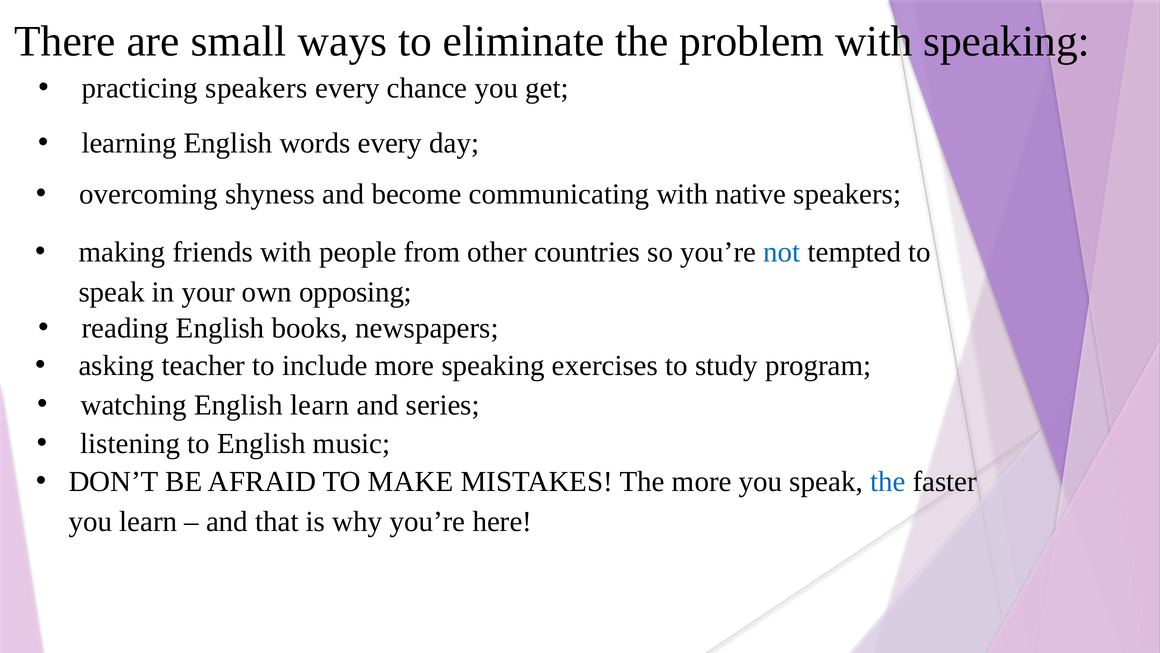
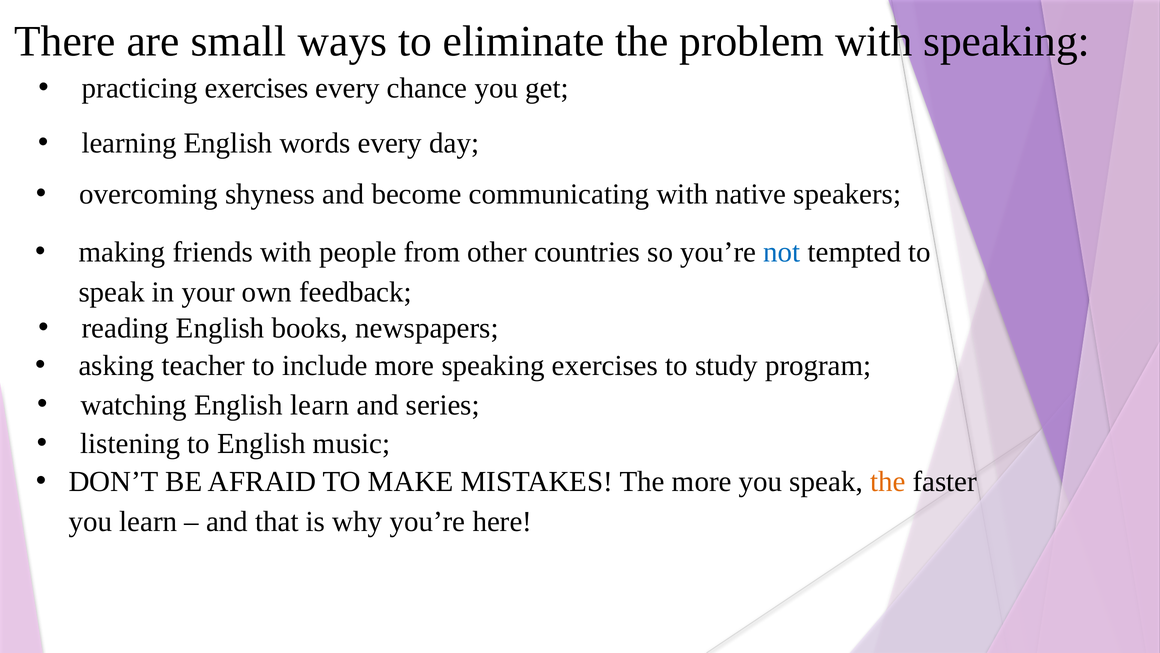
practicing speakers: speakers -> exercises (257, 88)
opposing: opposing -> feedback (355, 292)
the colour: blue -> orange (888, 481)
